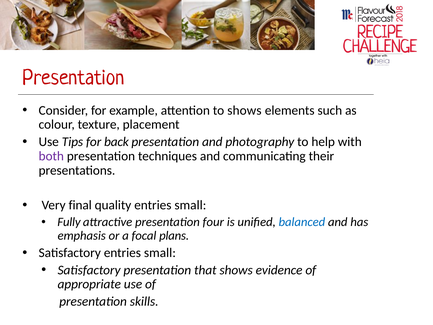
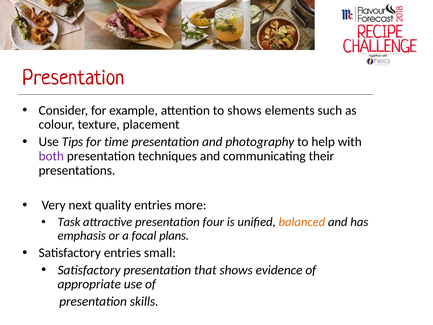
back: back -> time (116, 142)
final: final -> next (80, 205)
quality entries small: small -> more (190, 205)
Fully: Fully -> Task (69, 222)
balanced colour: blue -> orange (302, 222)
